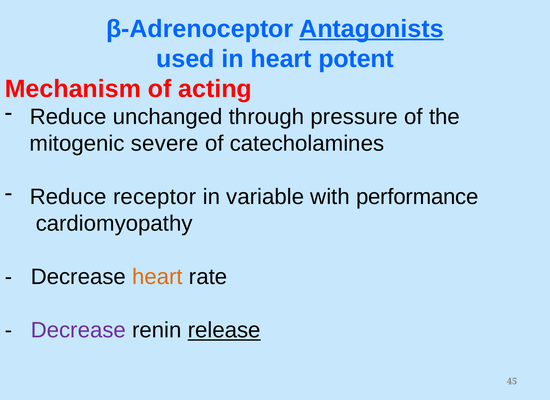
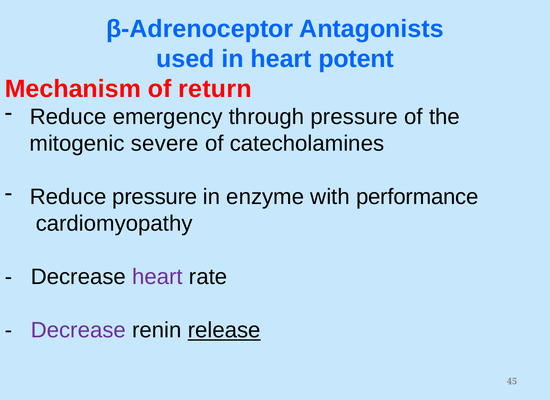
Antagonists underline: present -> none (371, 29)
acting: acting -> return (215, 89)
unchanged: unchanged -> emergency (168, 117)
Reduce receptor: receptor -> pressure (155, 197)
variable: variable -> enzyme (265, 197)
heart colour: orange -> purple (157, 277)
